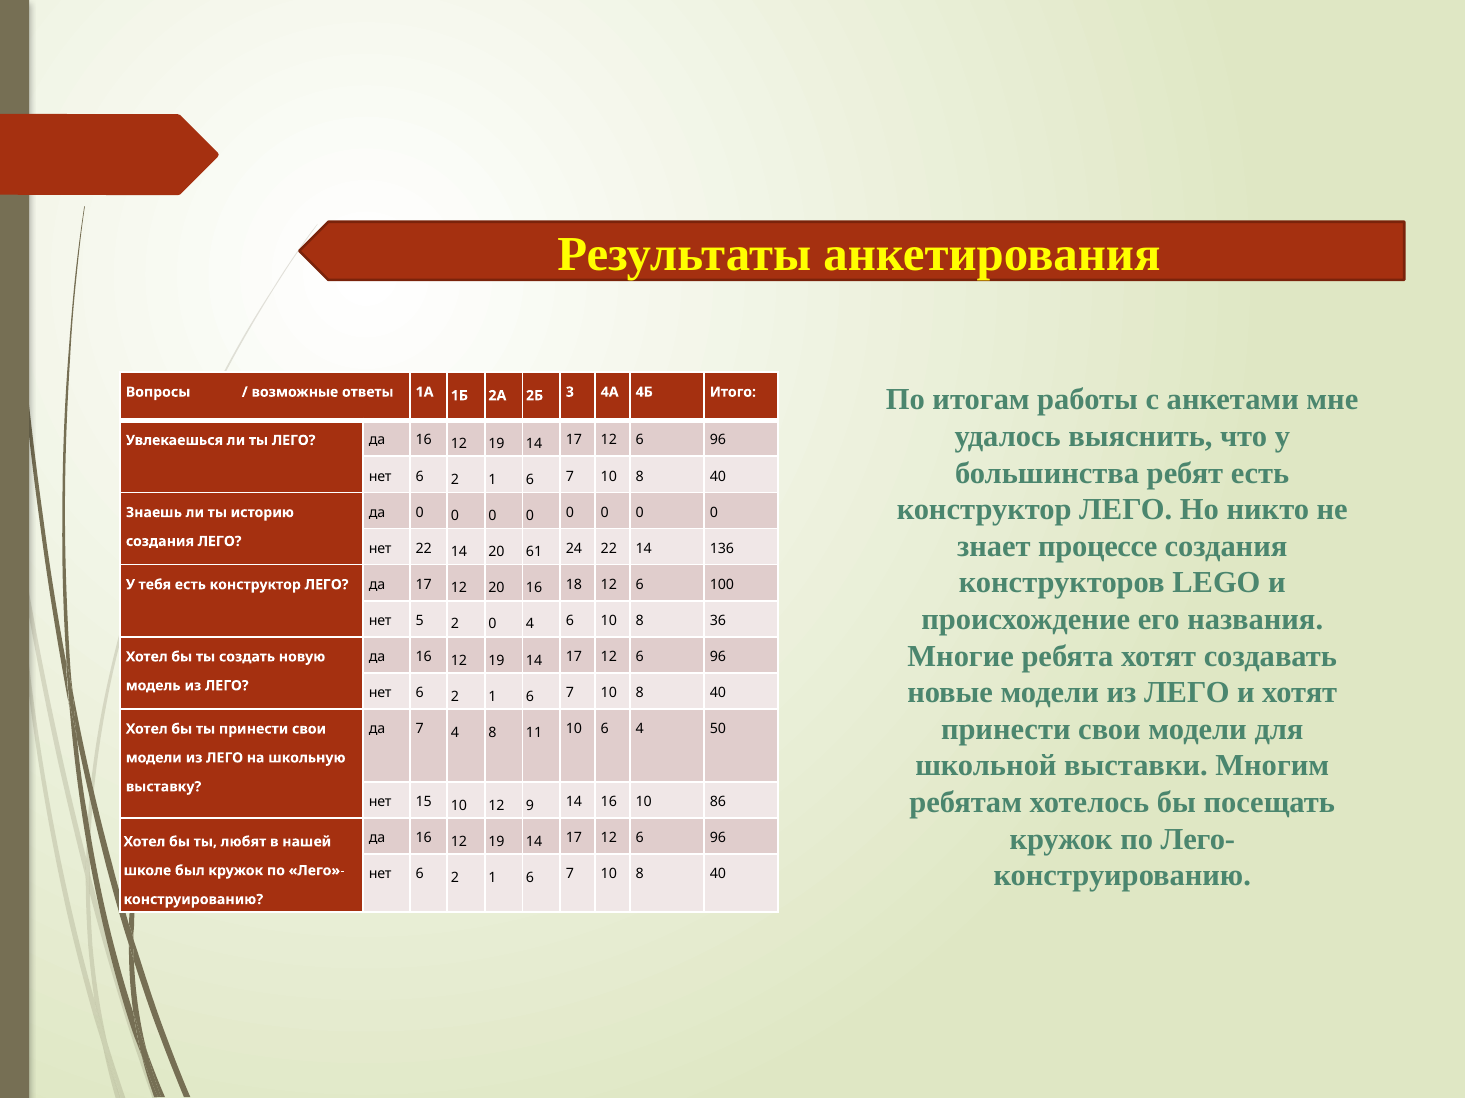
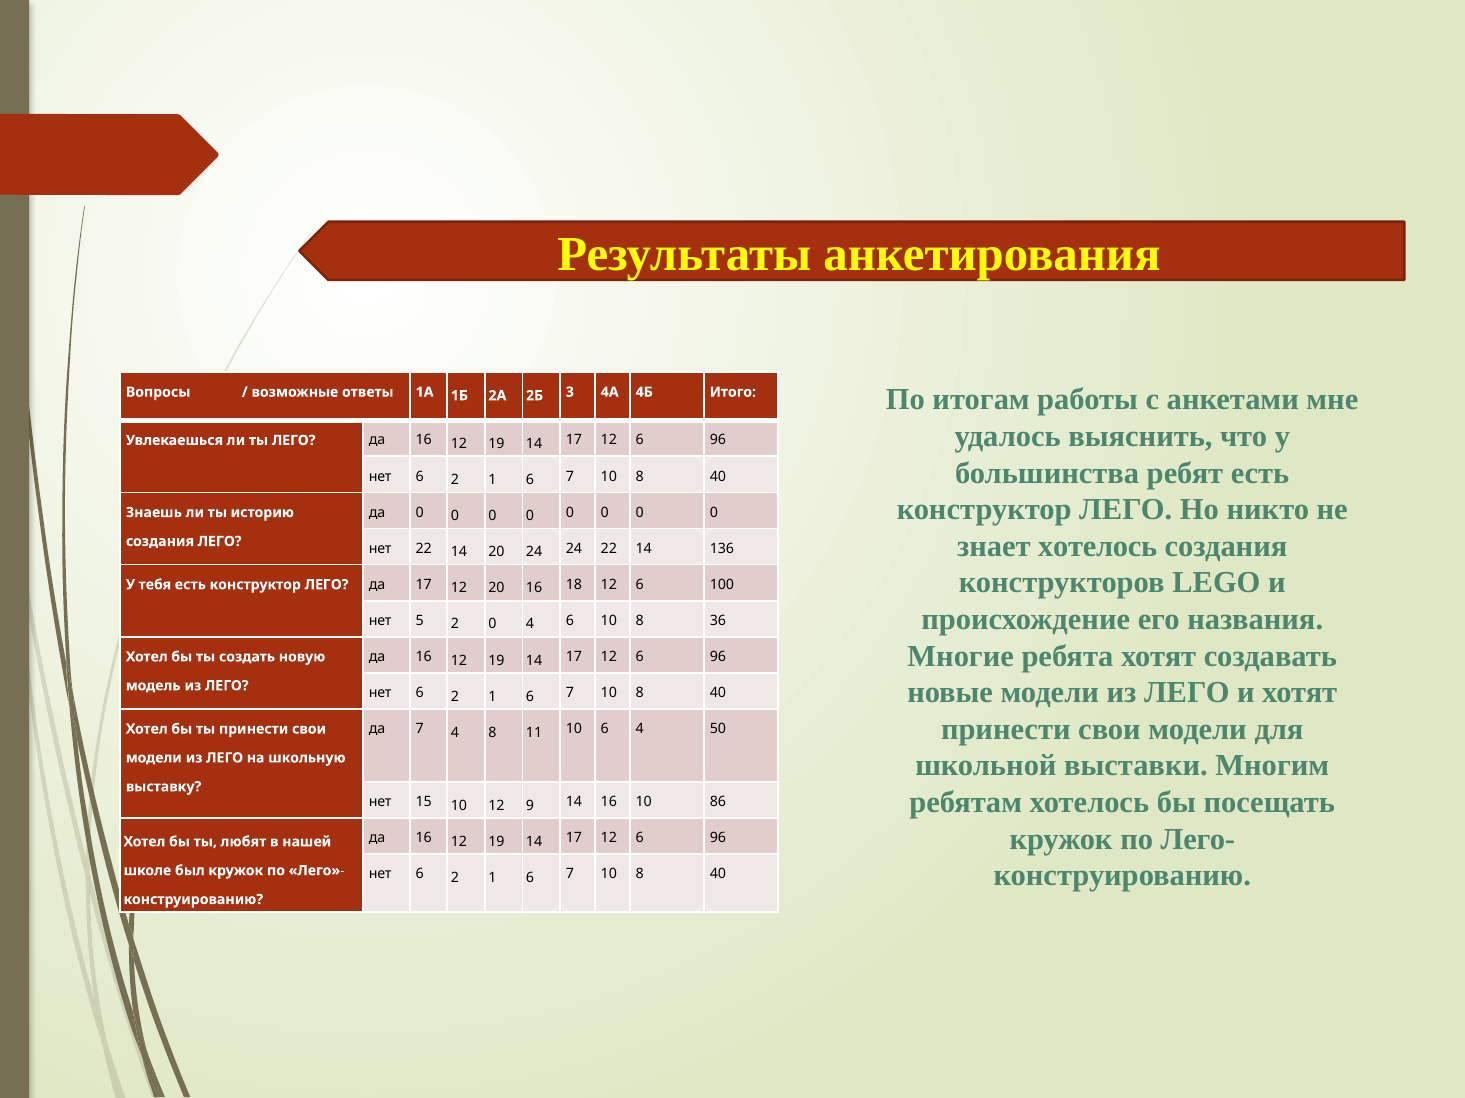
знает процессе: процессе -> хотелось (1098, 547)
20 61: 61 -> 24 (534, 552)
